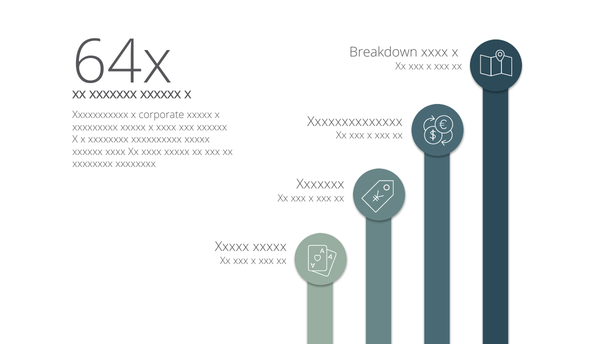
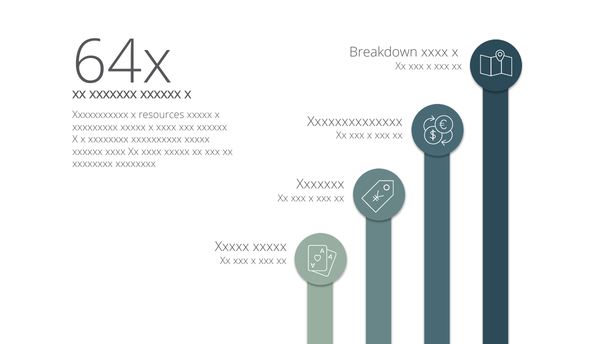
corporate: corporate -> resources (161, 115)
